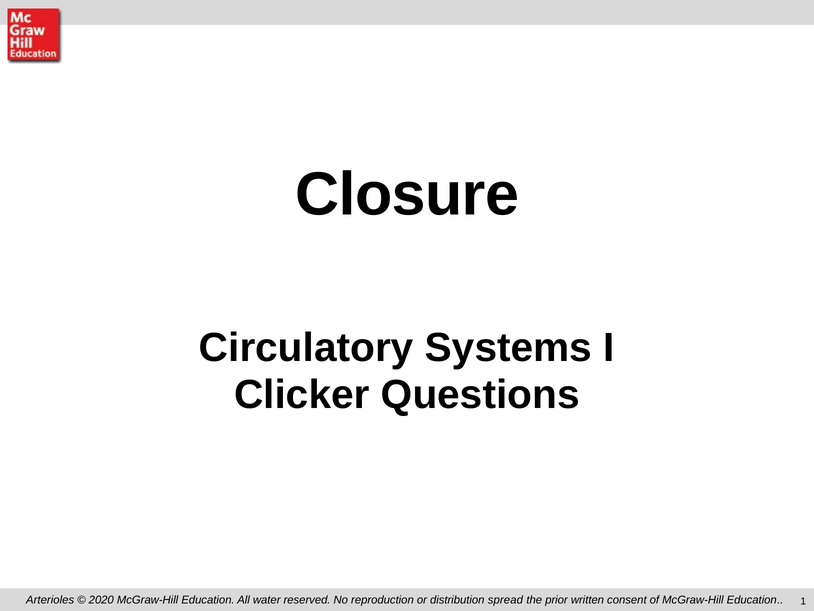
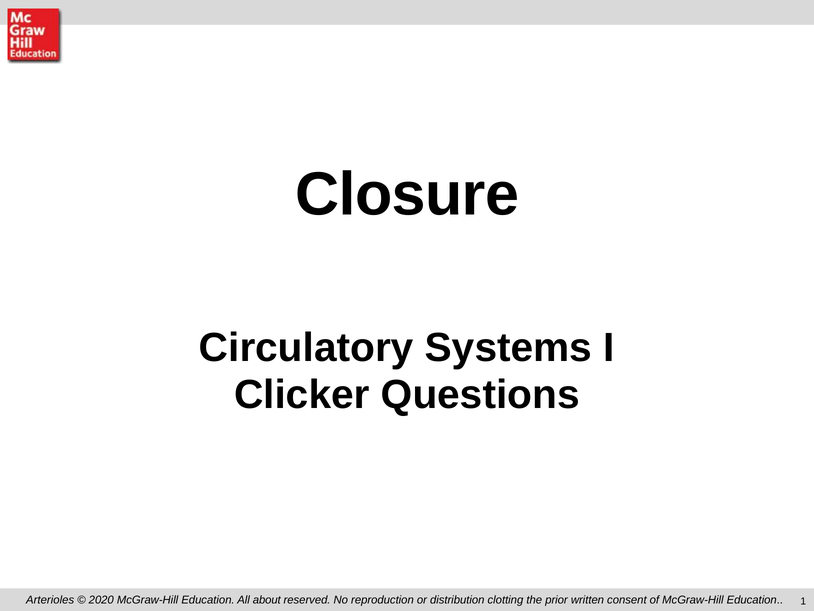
water: water -> about (267, 600)
spread: spread -> clotting (505, 600)
